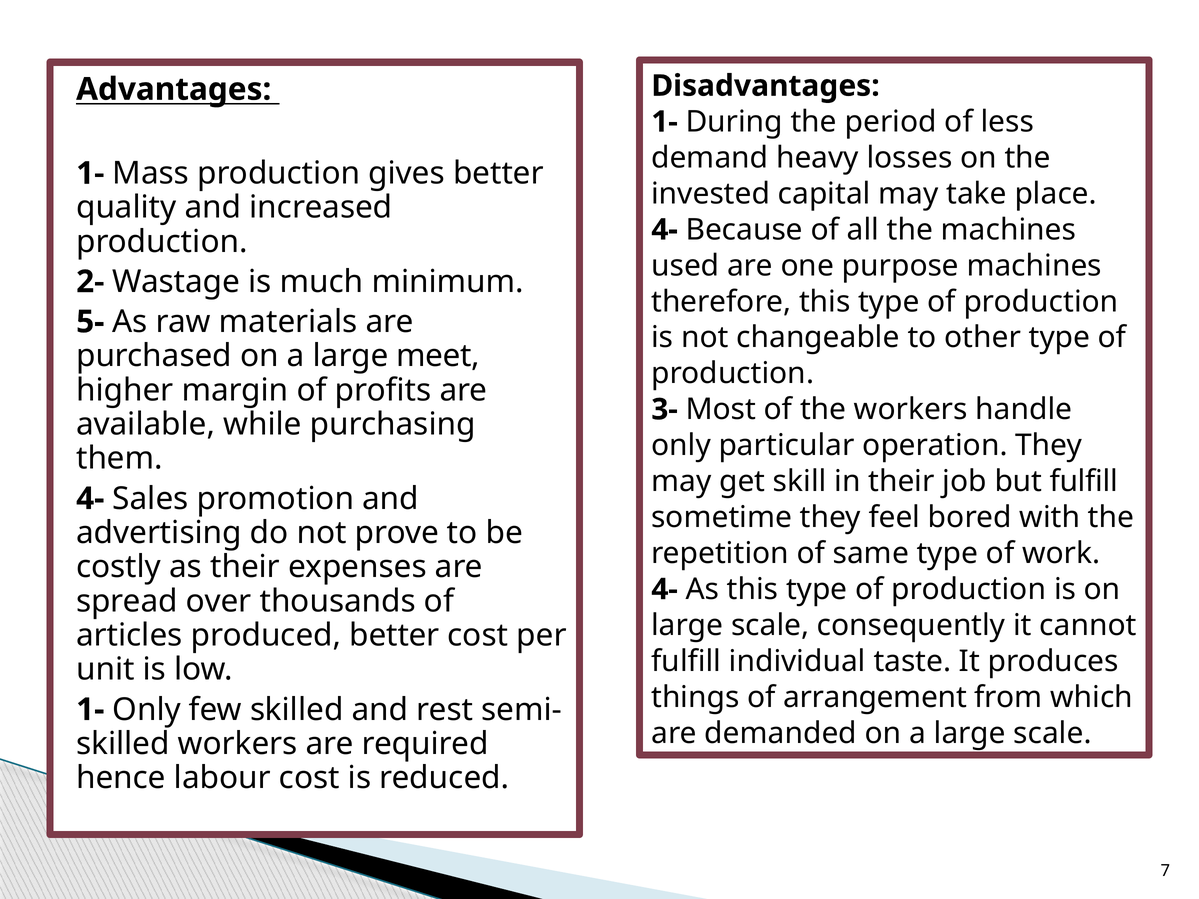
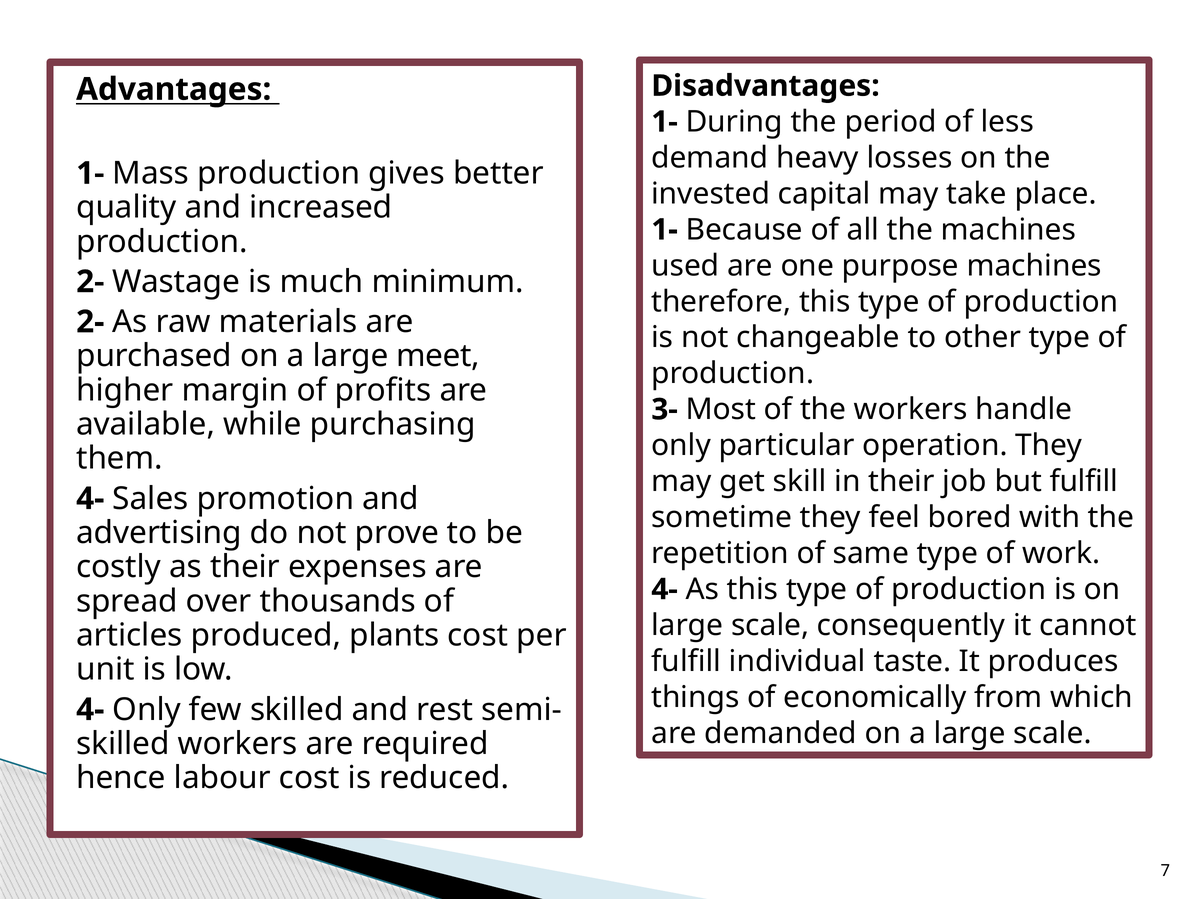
4-: 4- -> 1- (665, 230)
5-: 5- -> 2- (90, 322)
produced better: better -> plants (394, 636)
arrangement: arrangement -> economically (875, 697)
1-: 1- -> 4- (90, 710)
